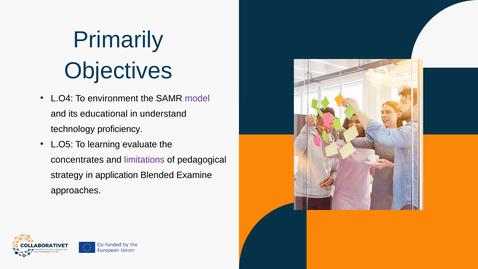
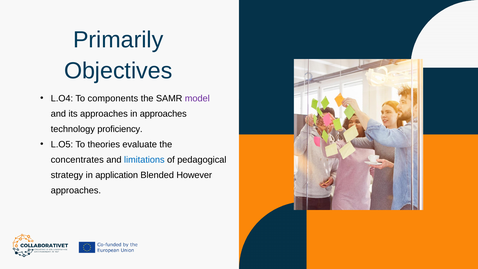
environment: environment -> components (113, 98)
its educational: educational -> approaches (104, 114)
in understand: understand -> approaches (163, 114)
learning: learning -> theories (104, 144)
limitations colour: purple -> blue (144, 160)
Examine: Examine -> However (194, 175)
